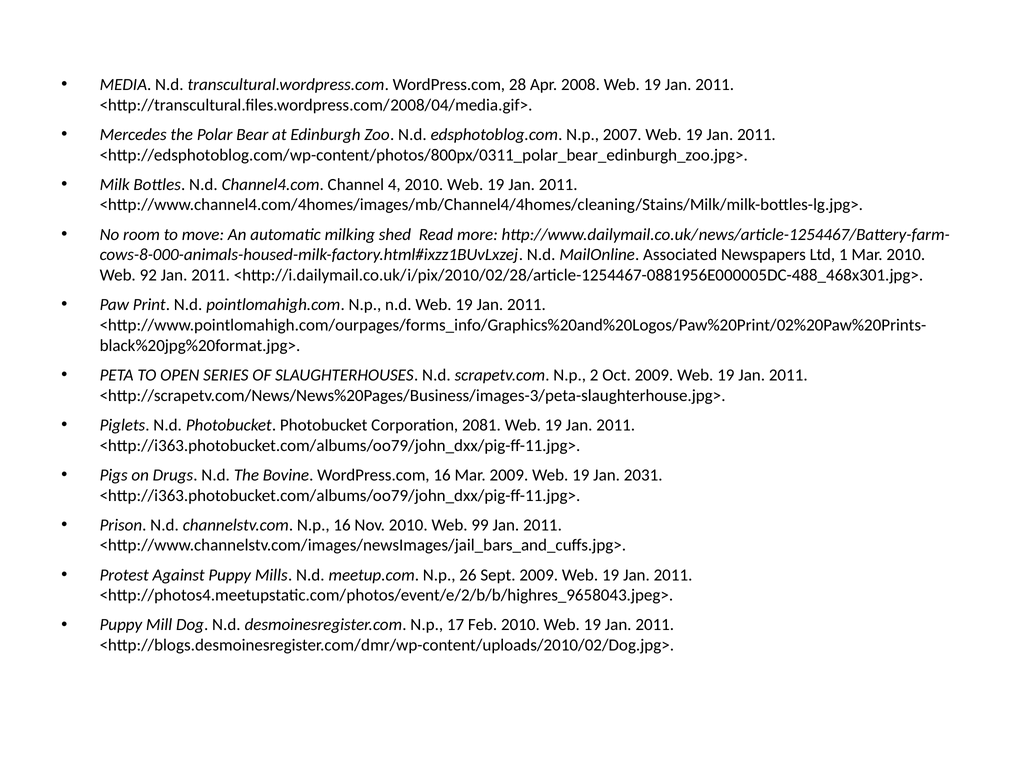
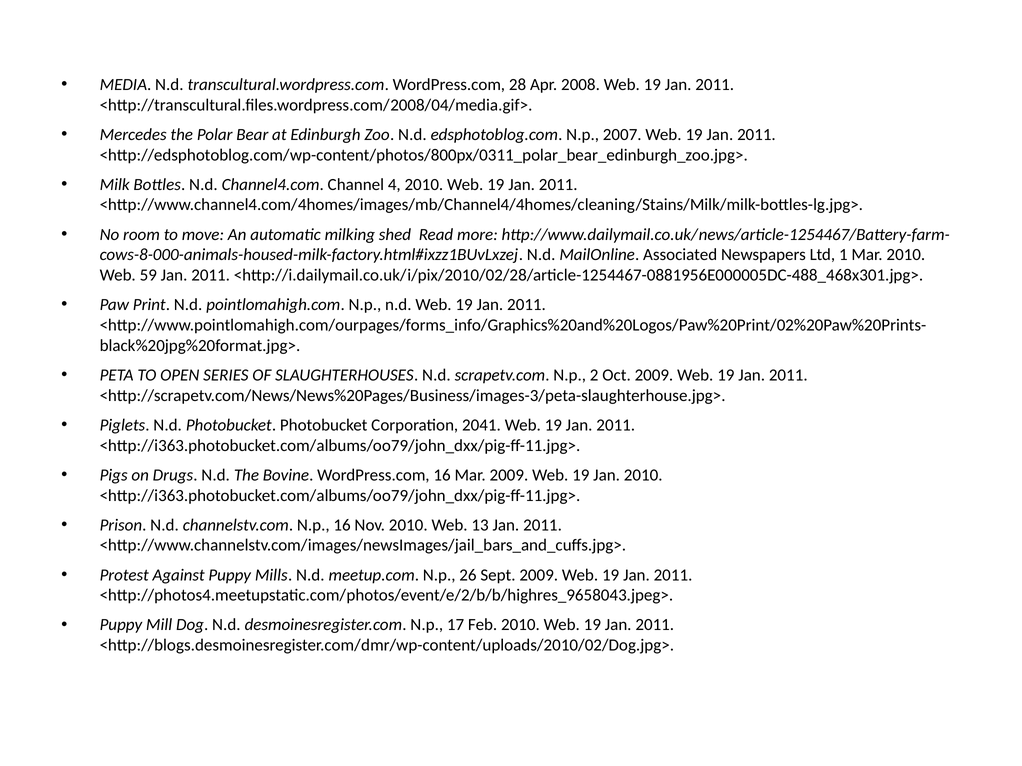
92: 92 -> 59 (148, 275)
2081: 2081 -> 2041 (481, 425)
Jan 2031: 2031 -> 2010 (643, 475)
99: 99 -> 13 (480, 525)
